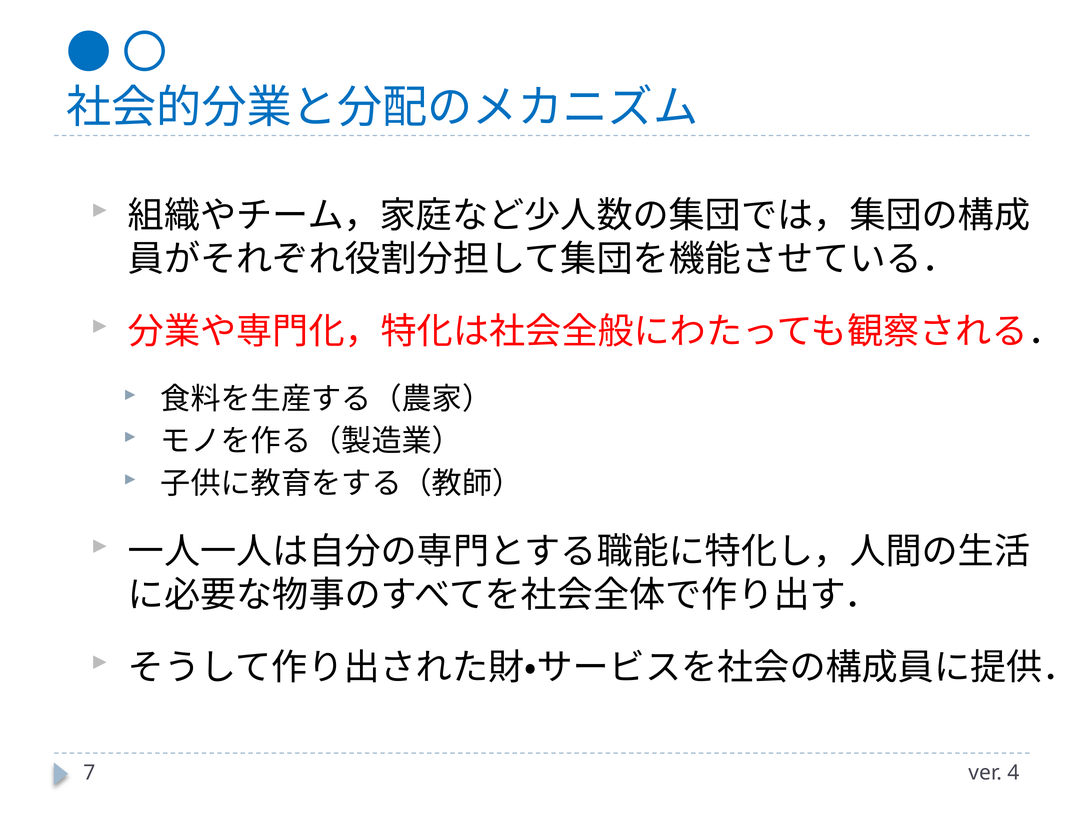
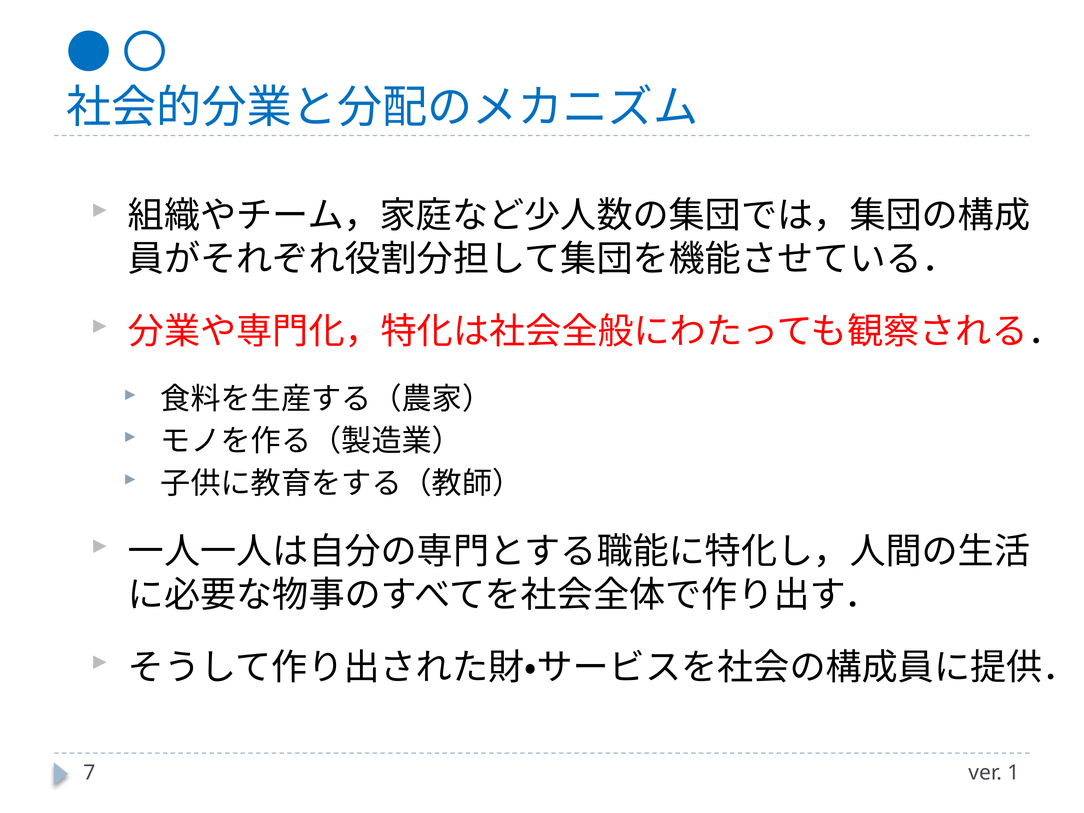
4: 4 -> 1 (1013, 773)
